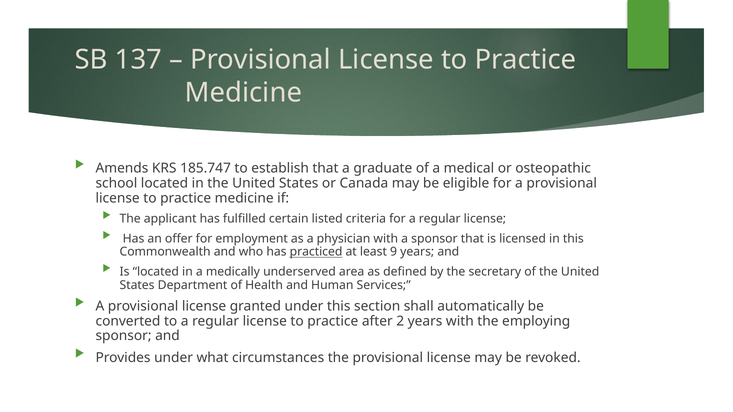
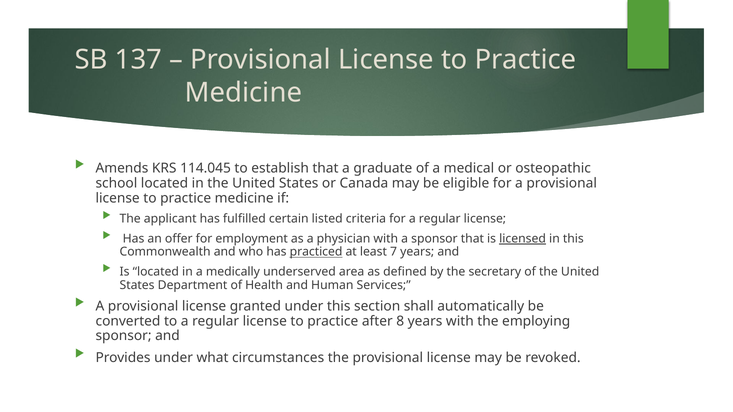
185.747: 185.747 -> 114.045 (206, 168)
licensed underline: none -> present (523, 239)
9: 9 -> 7 (394, 252)
2: 2 -> 8 (400, 321)
